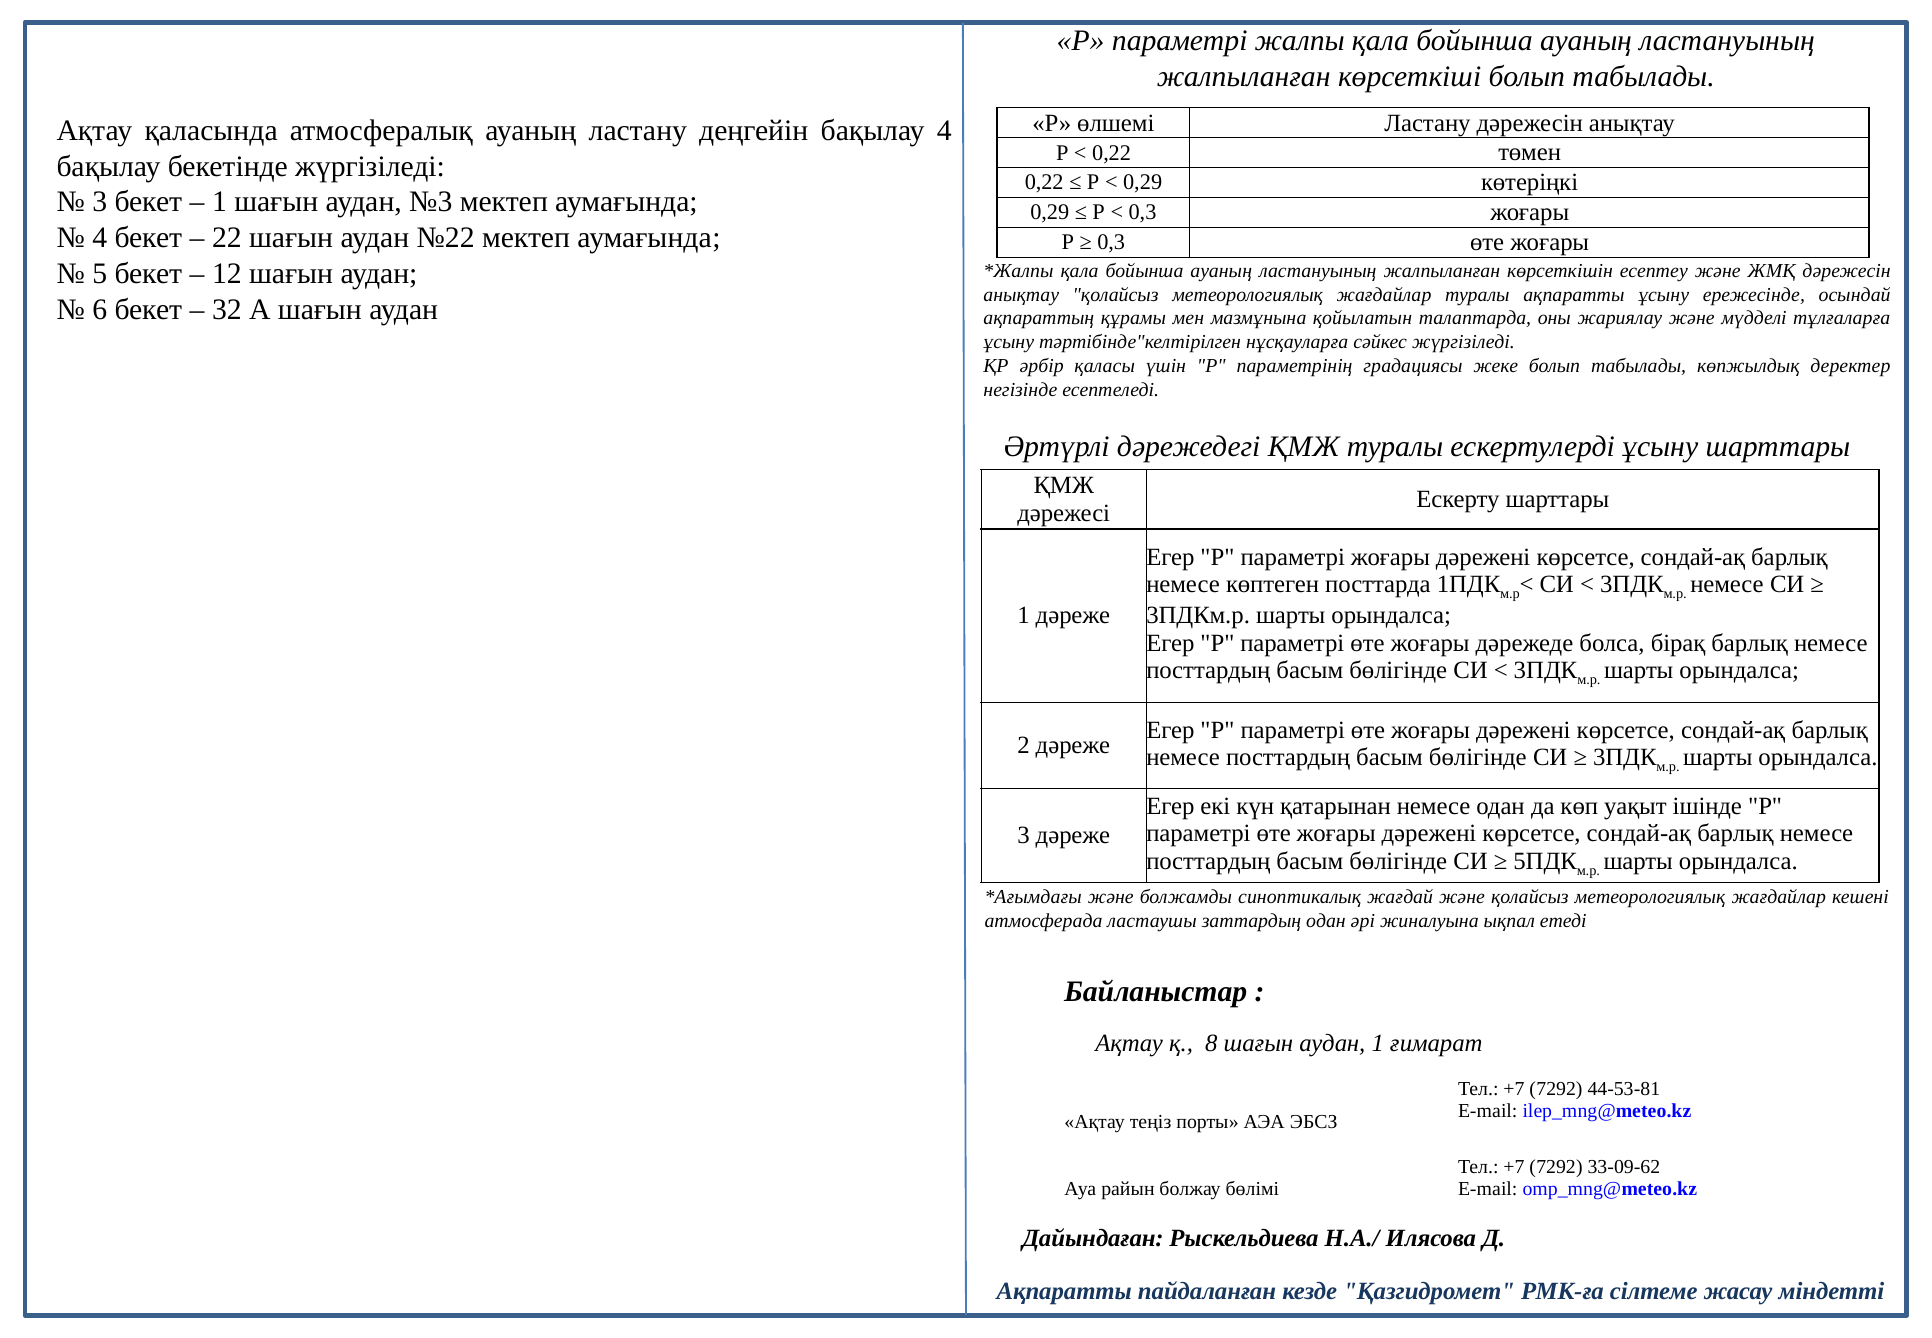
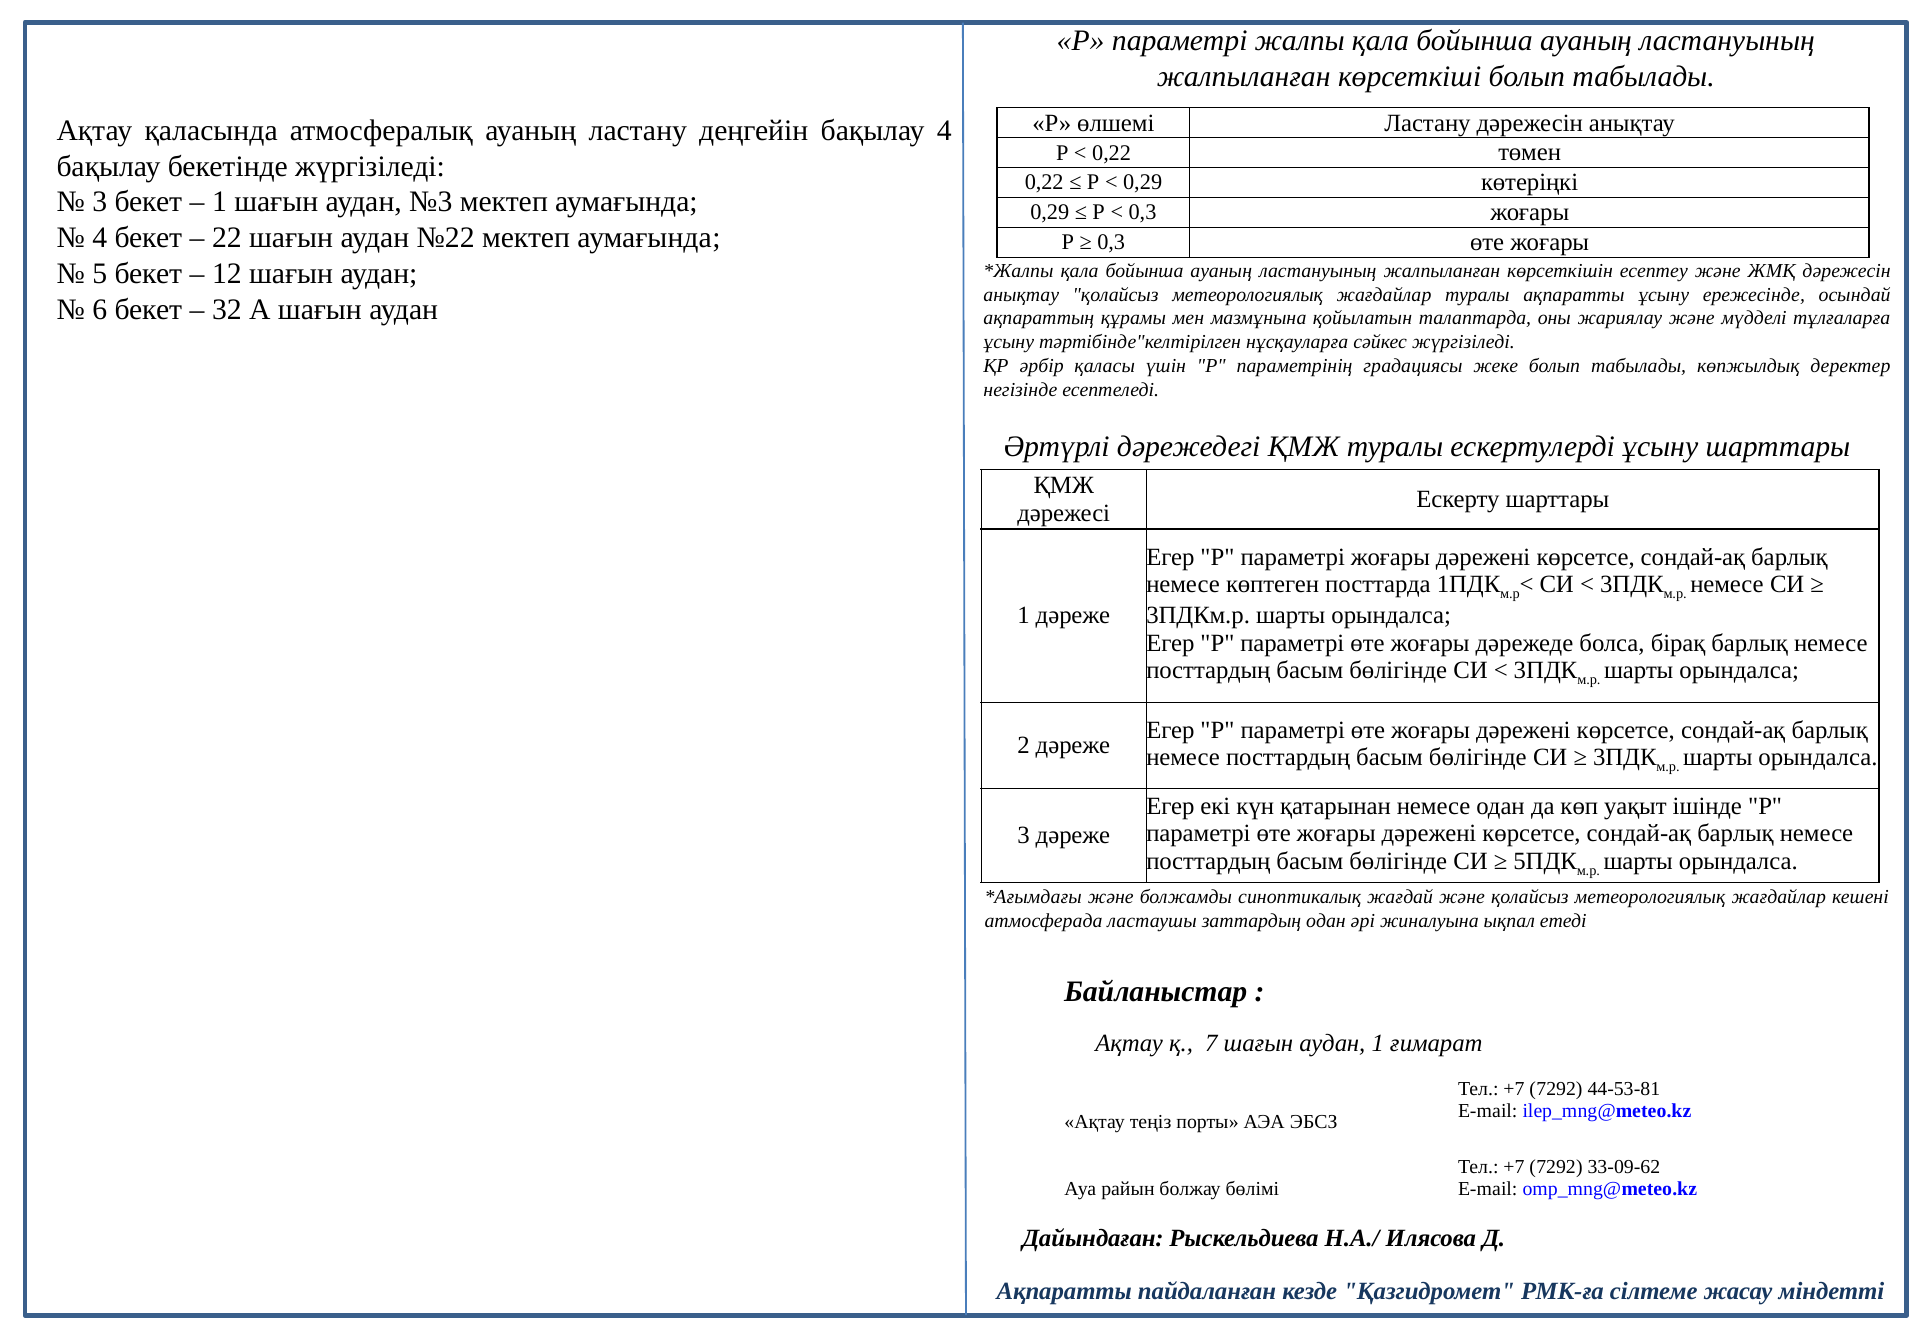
8: 8 -> 7 (1211, 1043)
